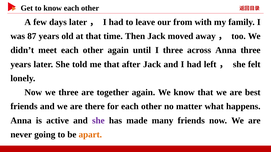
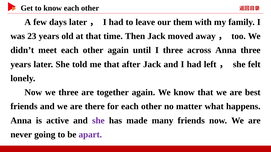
from: from -> them (183, 22)
87: 87 -> 23 (32, 36)
apart colour: orange -> purple (90, 135)
